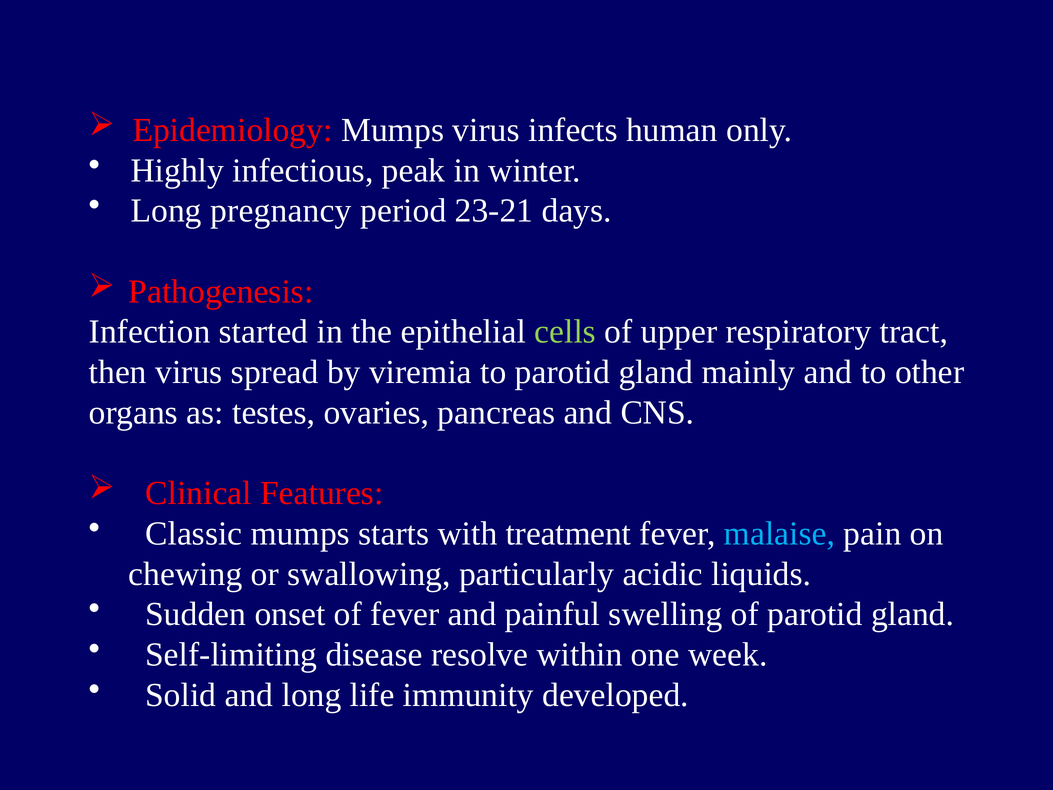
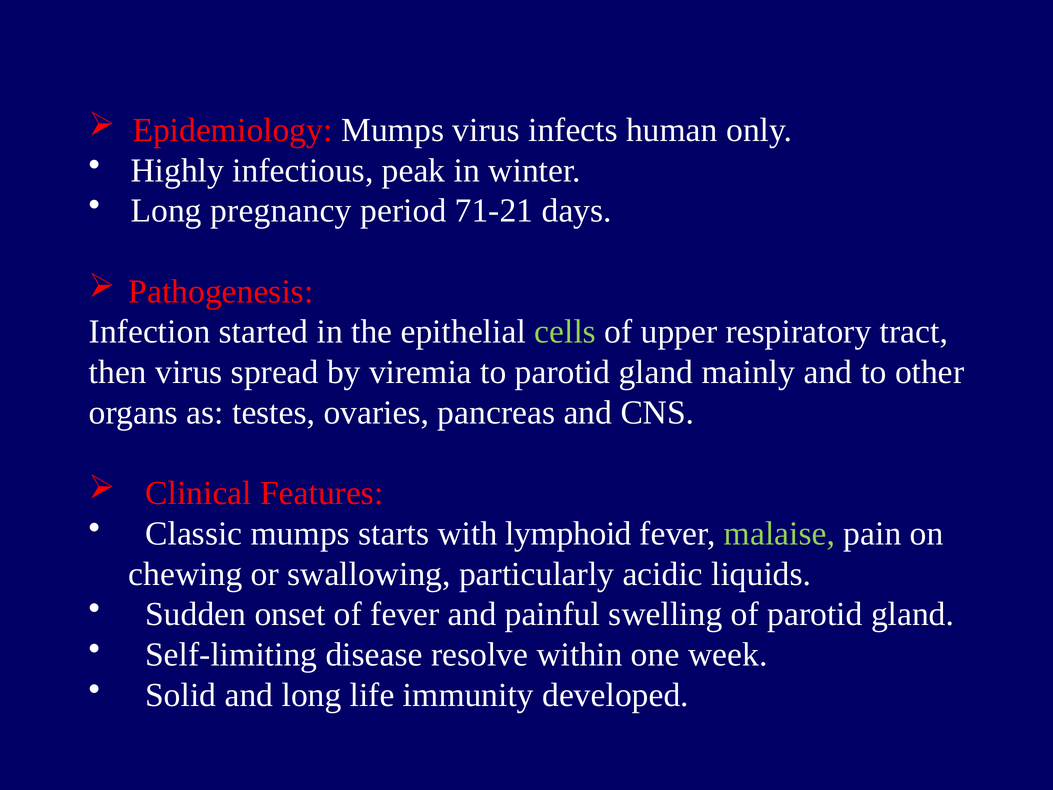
23-21: 23-21 -> 71-21 (494, 211)
treatment: treatment -> lymphoid (569, 533)
malaise colour: light blue -> light green (779, 533)
